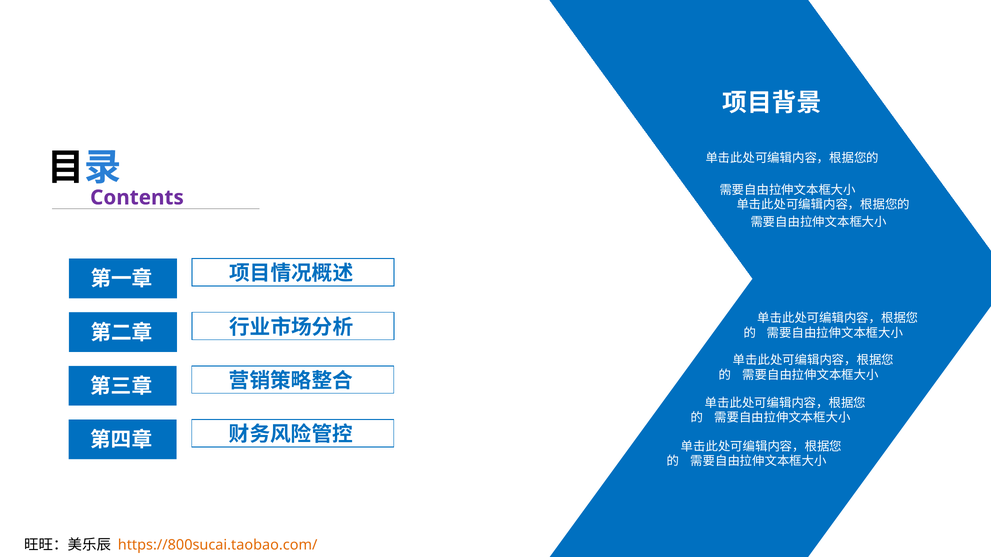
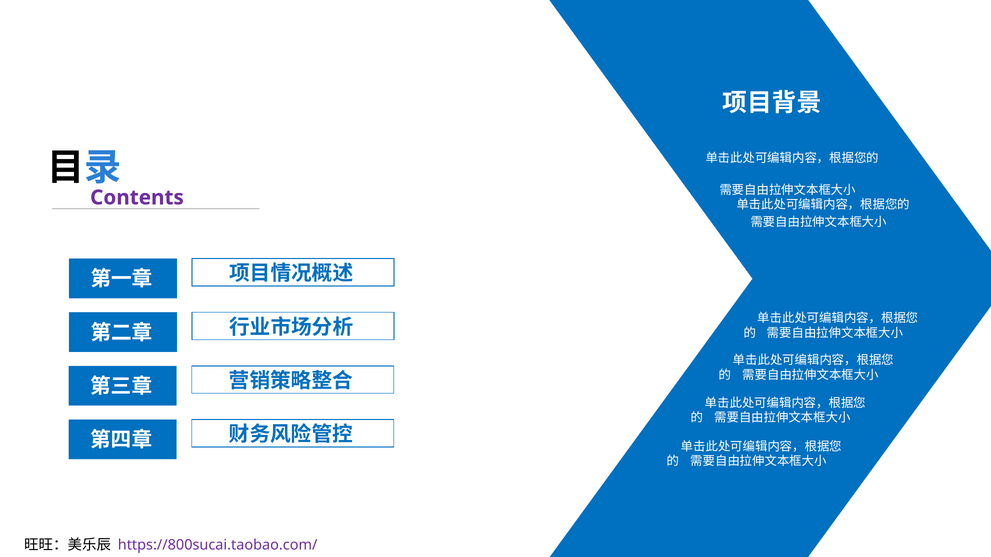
https://800sucai.taobao.com/ colour: orange -> purple (218, 545)
